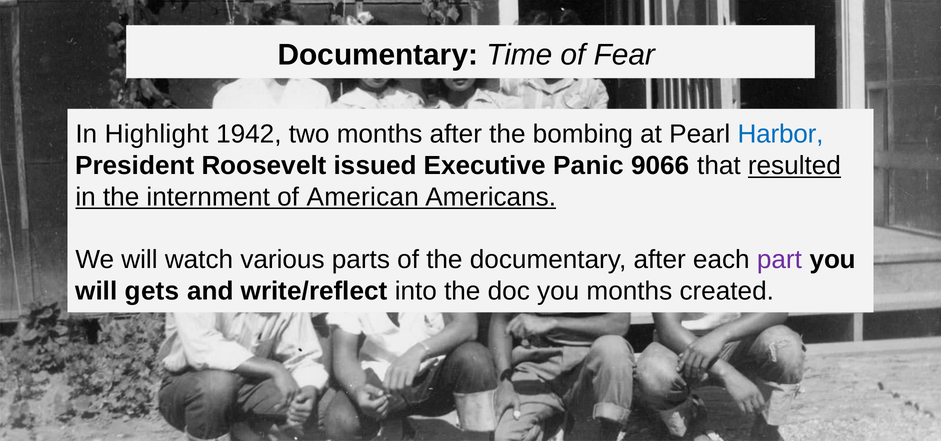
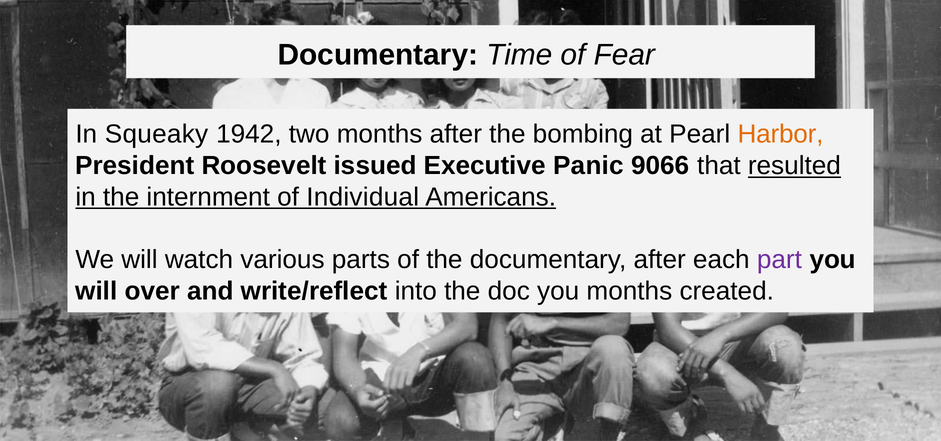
Highlight: Highlight -> Squeaky (157, 134)
Harbor colour: blue -> orange (780, 134)
American: American -> Individual (363, 197)
gets: gets -> over (152, 291)
